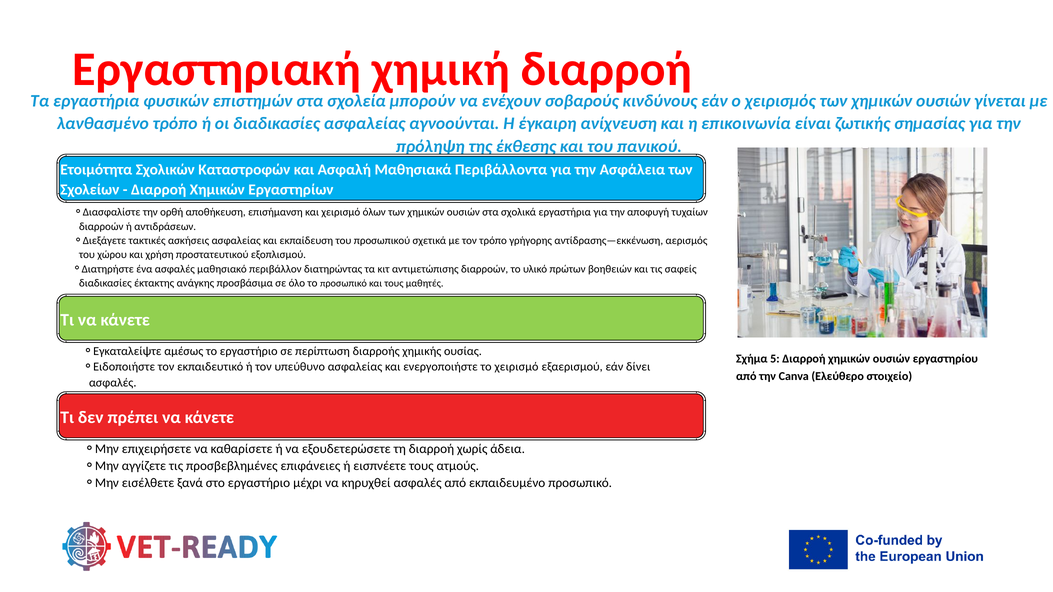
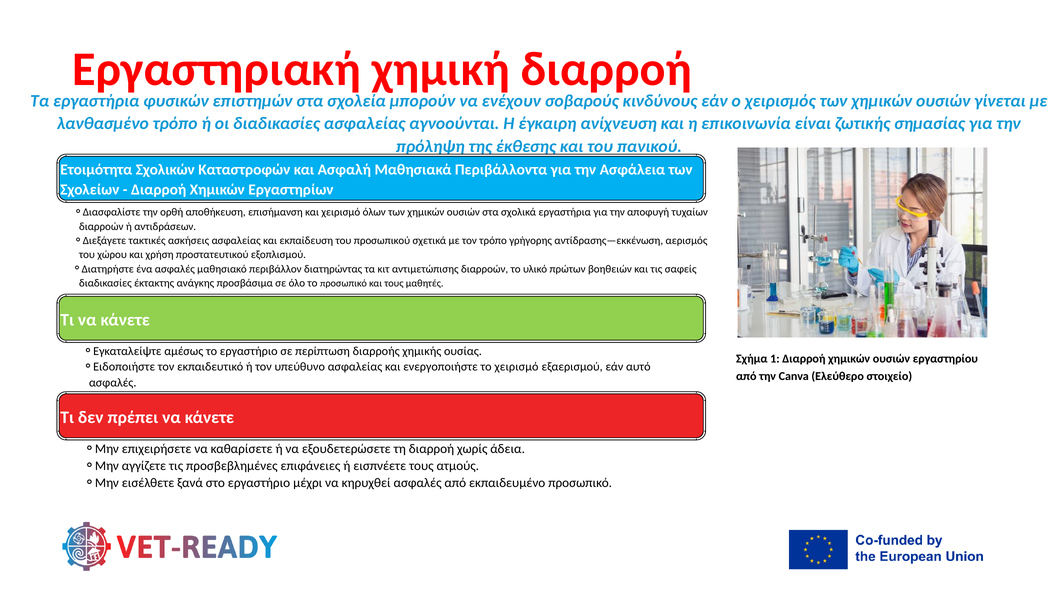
5: 5 -> 1 (775, 359)
δίνει: δίνει -> αυτό (638, 367)
